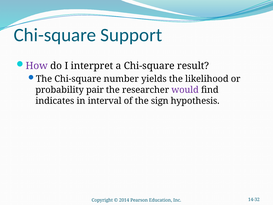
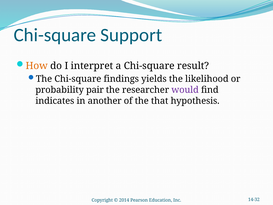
How colour: purple -> orange (37, 66)
number: number -> findings (121, 79)
interval: interval -> another (105, 101)
sign: sign -> that (160, 101)
